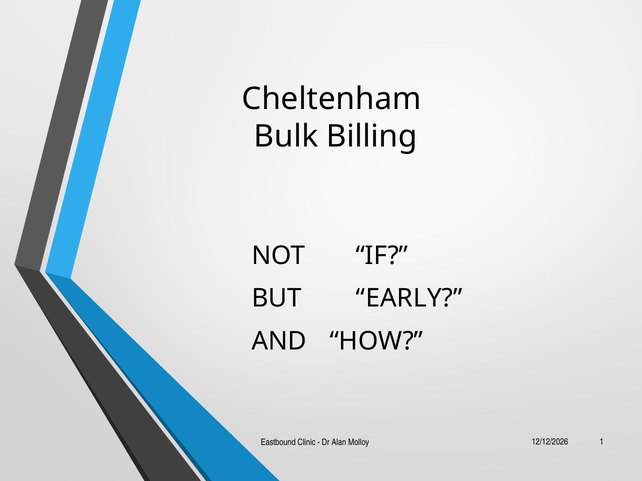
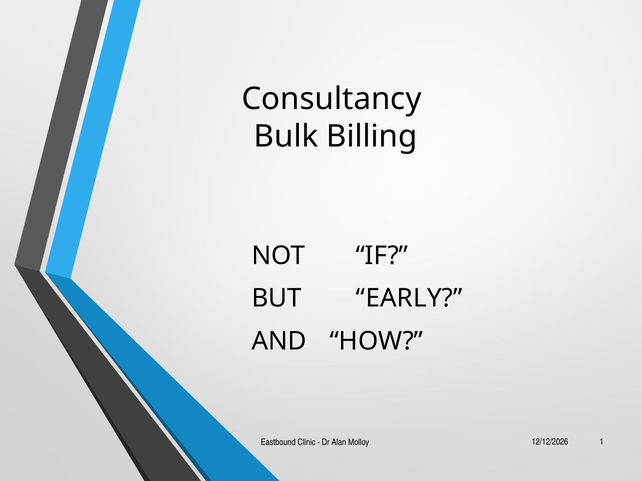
Cheltenham: Cheltenham -> Consultancy (332, 99)
